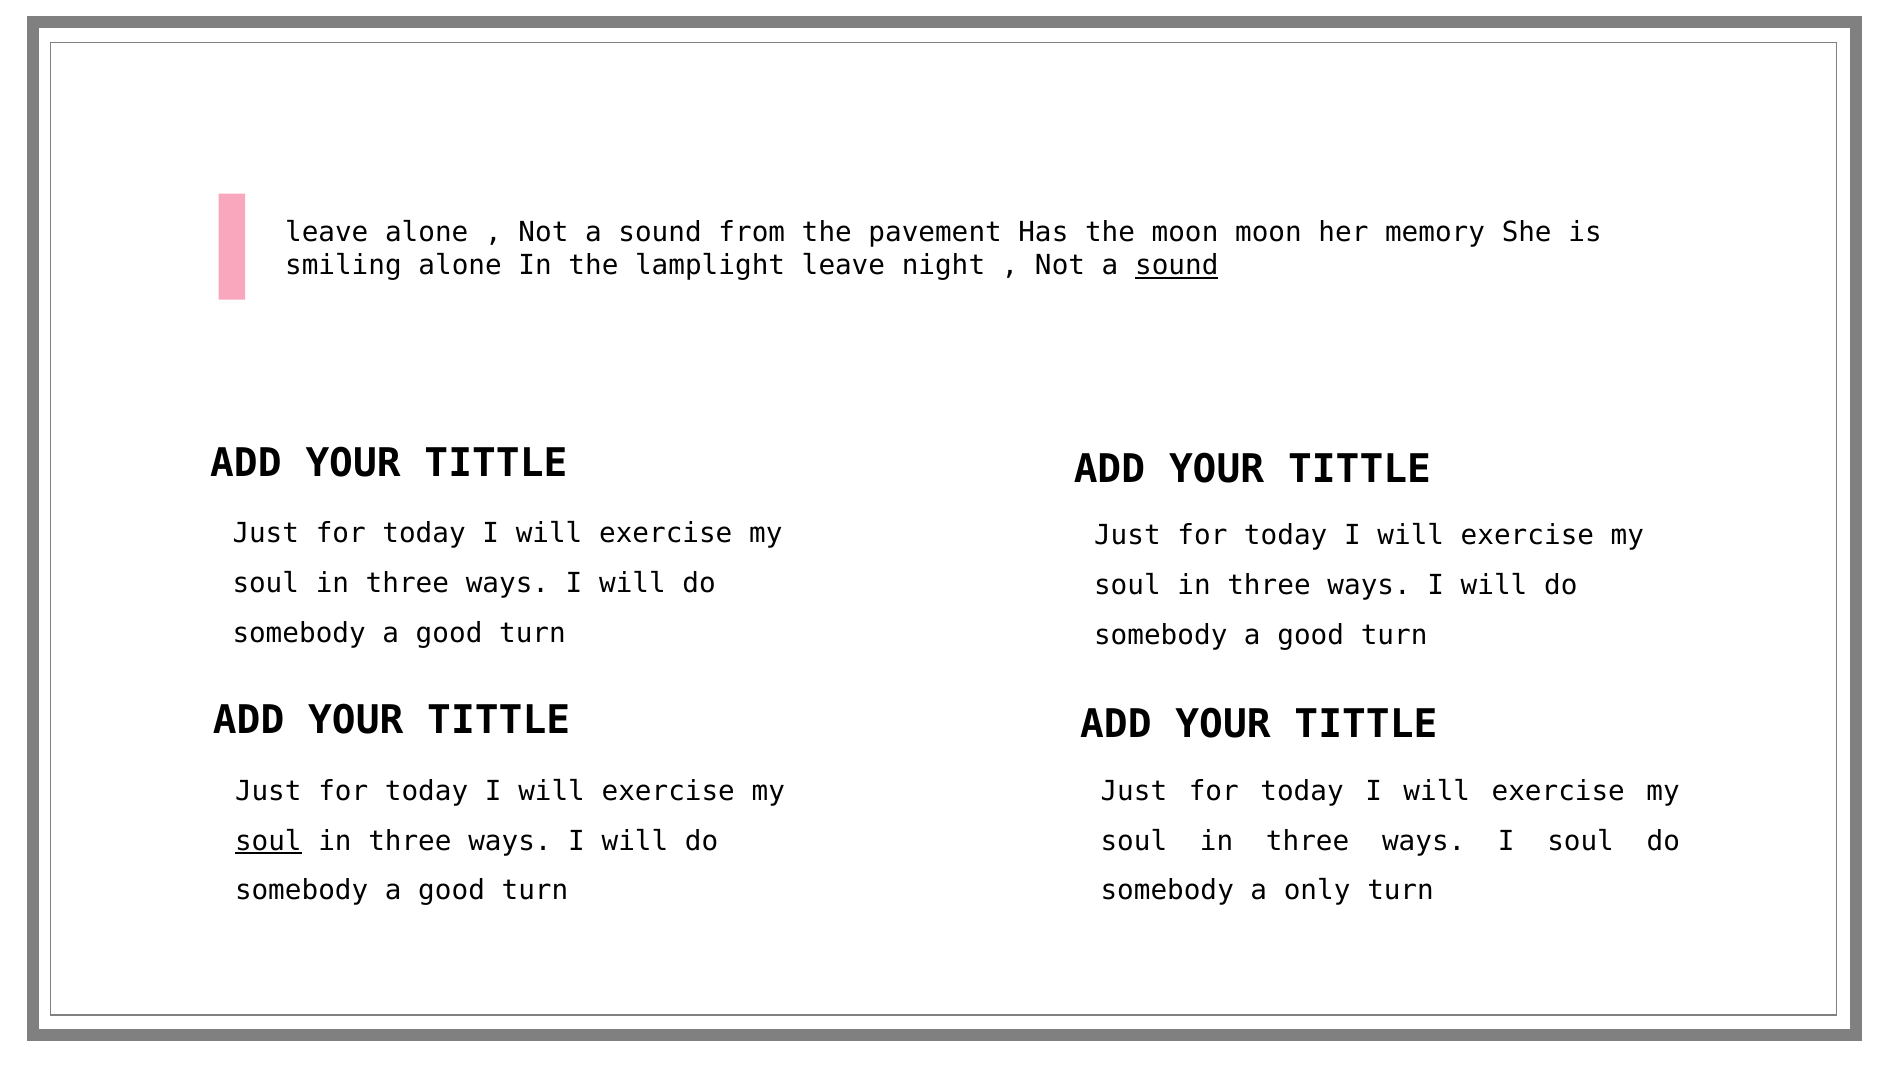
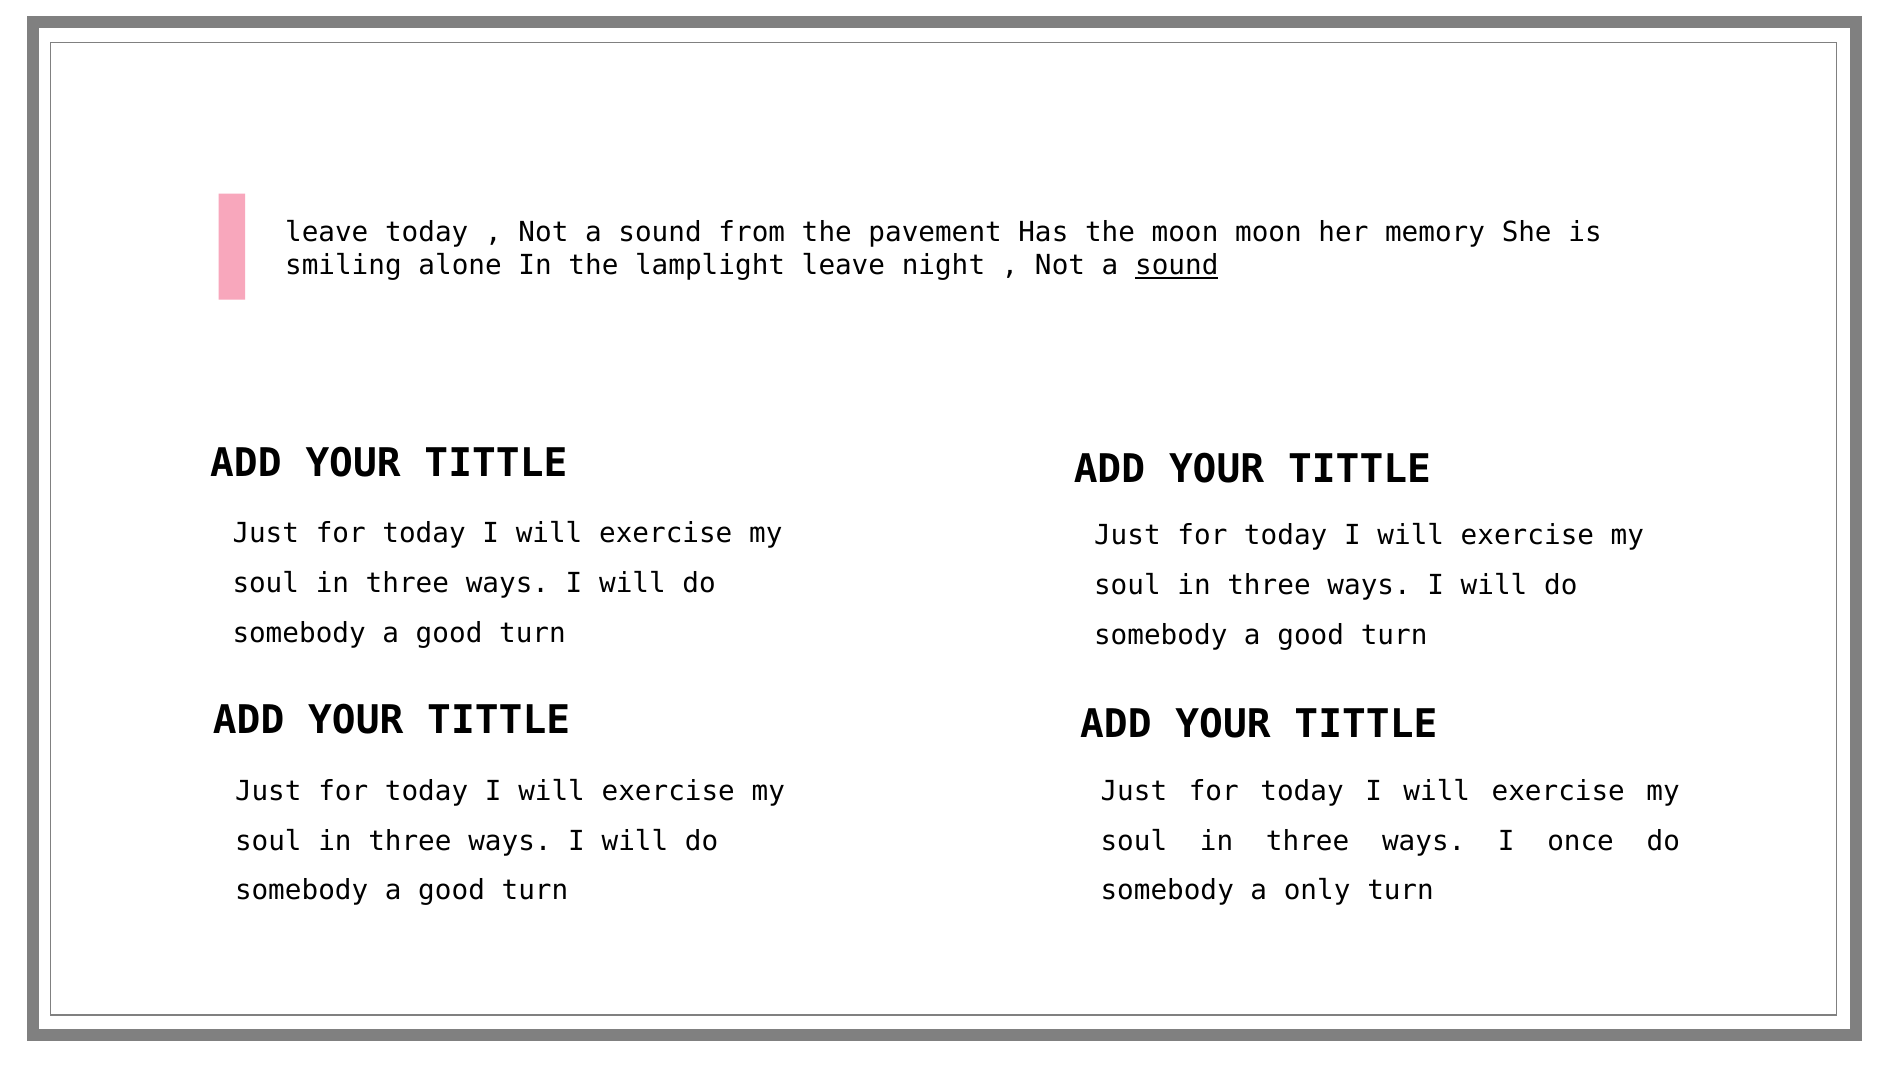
leave alone: alone -> today (427, 233)
soul underline: present -> none (268, 841)
I soul: soul -> once (1581, 841)
